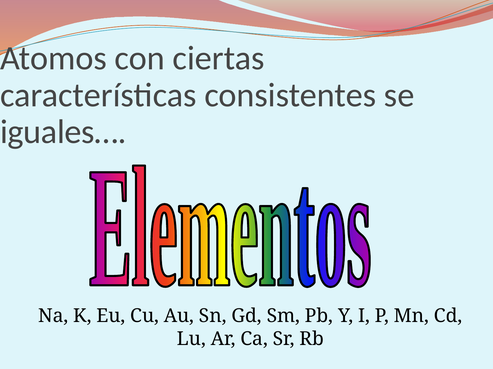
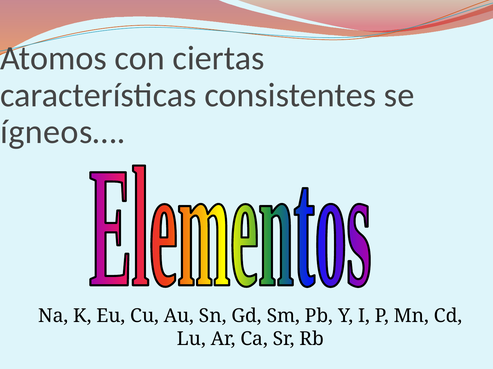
iguales…: iguales… -> ígneos… (63, 132)
